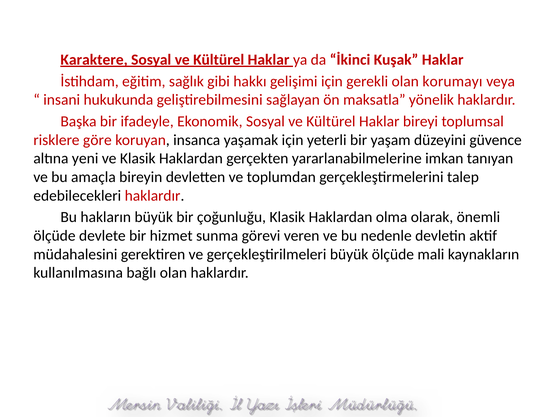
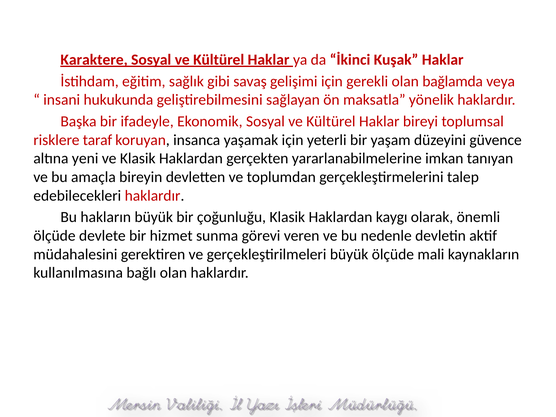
hakkı: hakkı -> savaş (250, 81)
korumayı: korumayı -> bağlamda (453, 81)
göre: göre -> taraf (97, 140)
olma: olma -> kaygı (392, 217)
